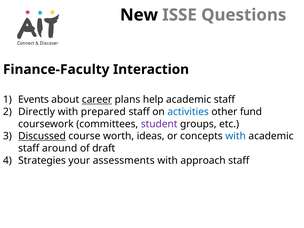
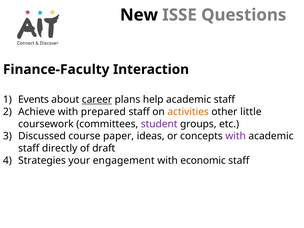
Directly: Directly -> Achieve (37, 112)
activities colour: blue -> orange (188, 112)
fund: fund -> little (251, 112)
Discussed underline: present -> none (42, 136)
worth: worth -> paper (119, 136)
with colour: blue -> purple (236, 136)
around: around -> directly (60, 148)
assessments: assessments -> engagement (124, 160)
approach: approach -> economic (203, 160)
